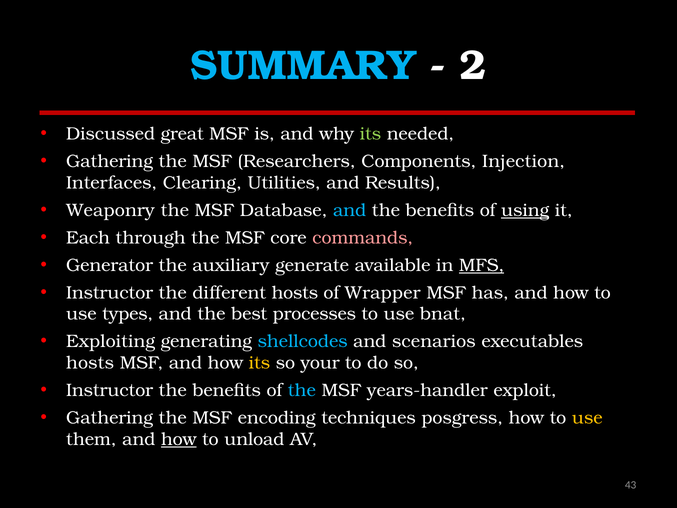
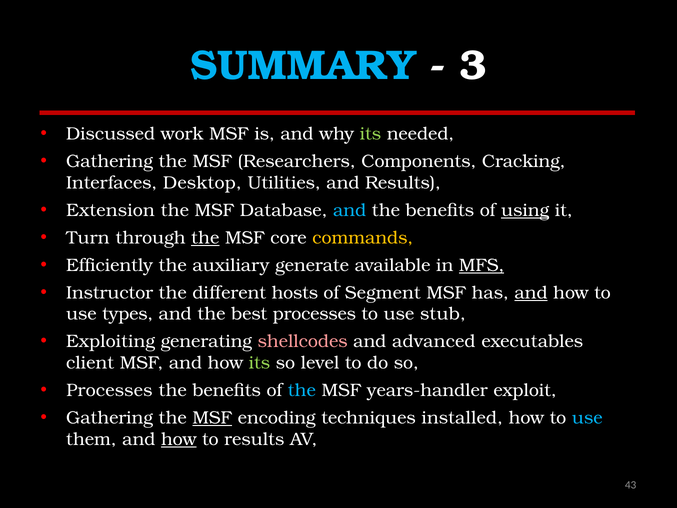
2: 2 -> 3 (473, 66)
great: great -> work (182, 134)
Injection: Injection -> Cracking (524, 161)
Clearing: Clearing -> Desktop (202, 183)
Weaponry: Weaponry -> Extension (110, 210)
Each: Each -> Turn (88, 238)
the underline: none -> present (205, 238)
commands colour: pink -> yellow (363, 238)
Generator: Generator -> Efficiently (109, 265)
Wrapper: Wrapper -> Segment (383, 293)
and underline: none -> present (531, 293)
bnat: bnat -> stub (443, 314)
shellcodes colour: light blue -> pink (303, 341)
scenarios: scenarios -> advanced (434, 341)
hosts: hosts -> client (90, 363)
its colour: yellow -> light green (259, 363)
your: your -> level (320, 363)
Instructor: Instructor -> Processes (109, 390)
MSF underline: none -> present (212, 418)
posgress: posgress -> installed (462, 418)
use colour: yellow -> light blue (587, 418)
to unload: unload -> results (254, 439)
